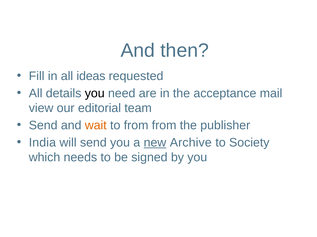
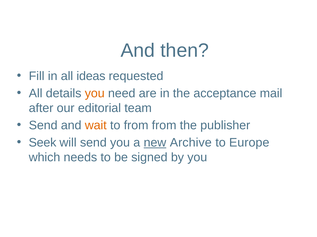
you colour: black -> orange (95, 94)
view: view -> after (41, 108)
India: India -> Seek (43, 143)
Society: Society -> Europe (249, 143)
